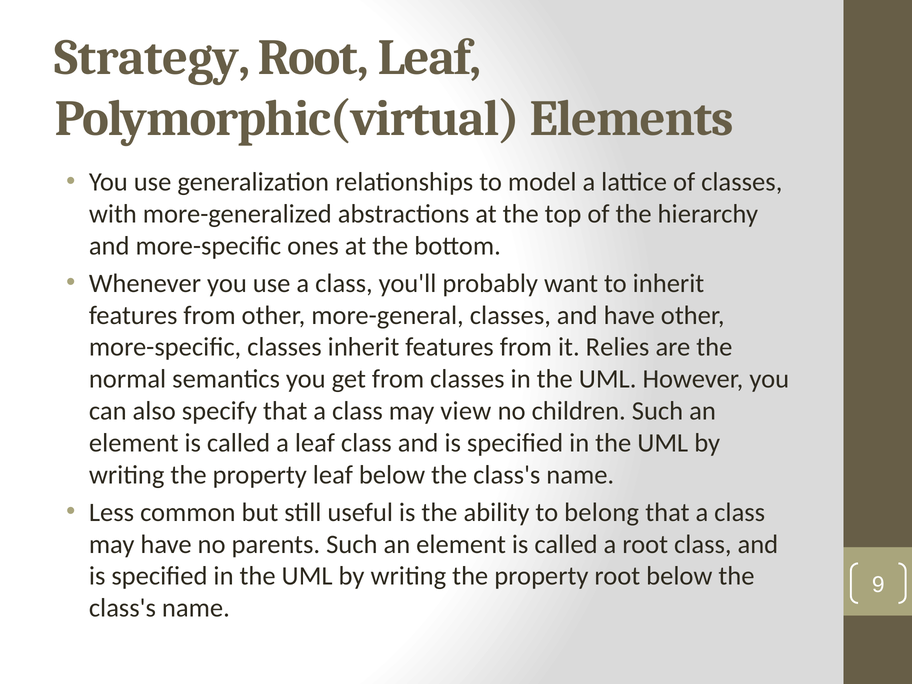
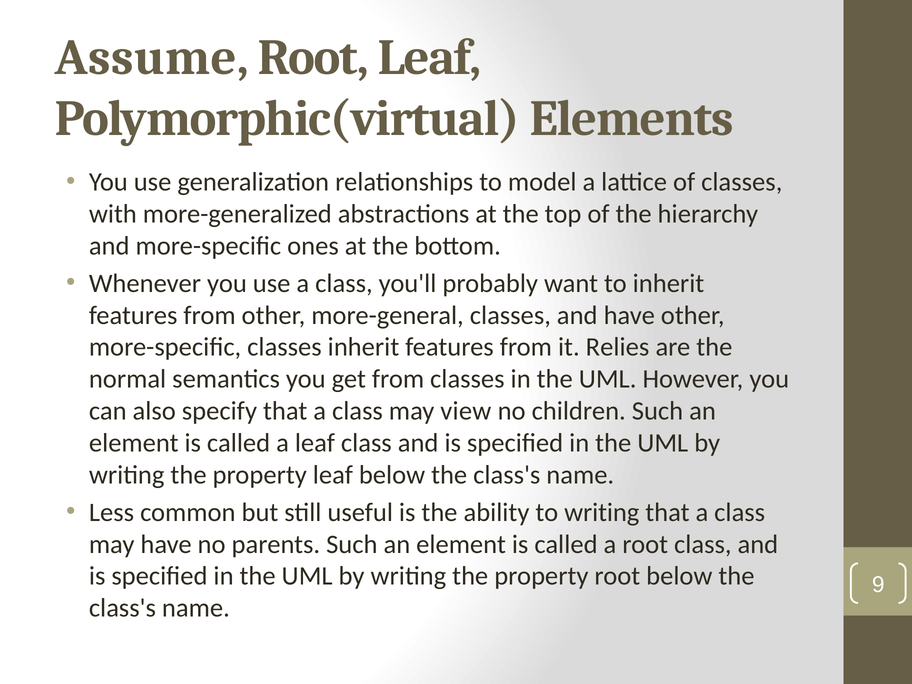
Strategy: Strategy -> Assume (152, 58)
to belong: belong -> writing (602, 512)
